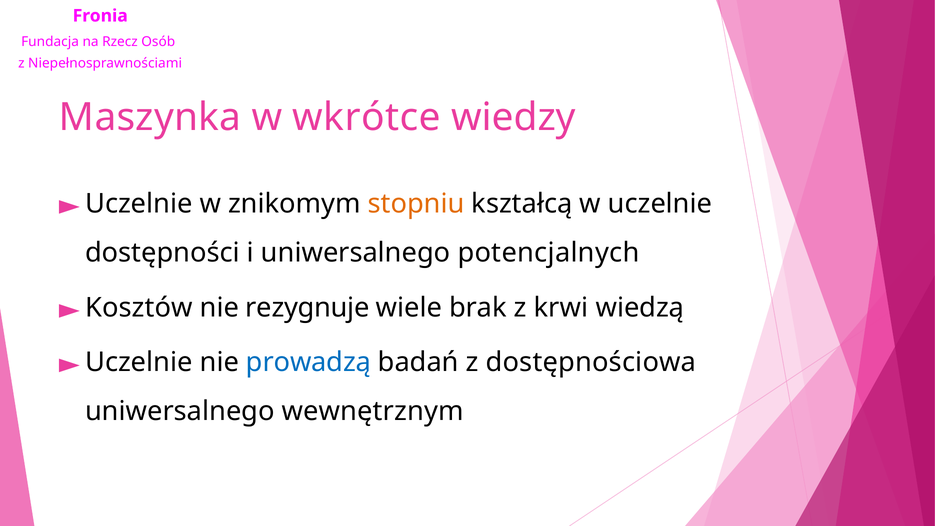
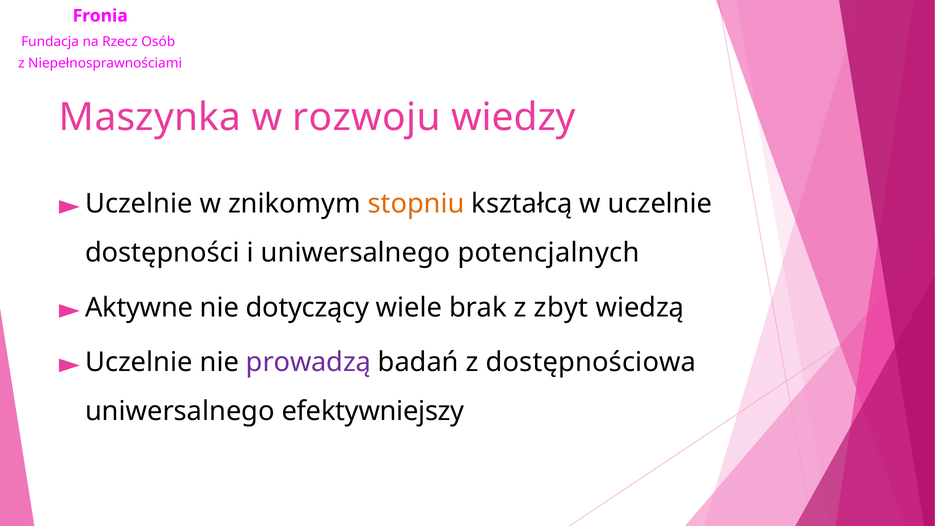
wkrótce: wkrótce -> rozwoju (367, 117)
Kosztów: Kosztów -> Aktywne (139, 308)
rezygnuje: rezygnuje -> dotyczący (307, 308)
krwi: krwi -> zbyt (561, 308)
prowadzą colour: blue -> purple (308, 362)
wewnętrznym: wewnętrznym -> efektywniejszy (373, 411)
